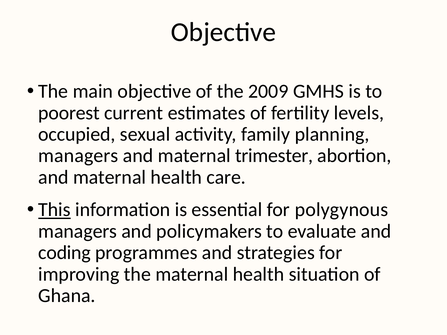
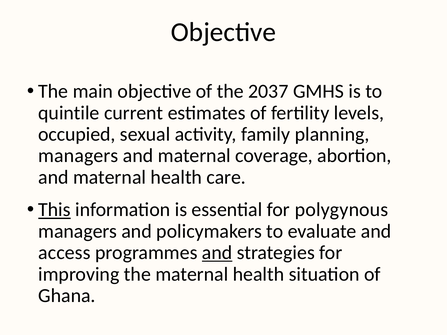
2009: 2009 -> 2037 (268, 91)
poorest: poorest -> quintile (69, 113)
trimester: trimester -> coverage (274, 156)
coding: coding -> access (64, 253)
and underline: none -> present (217, 253)
